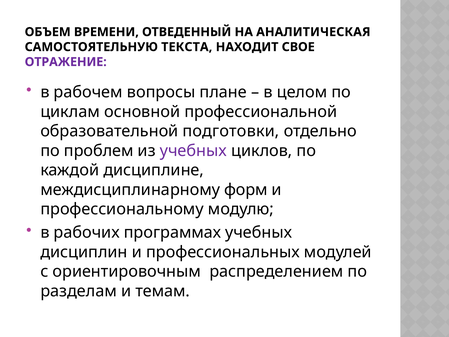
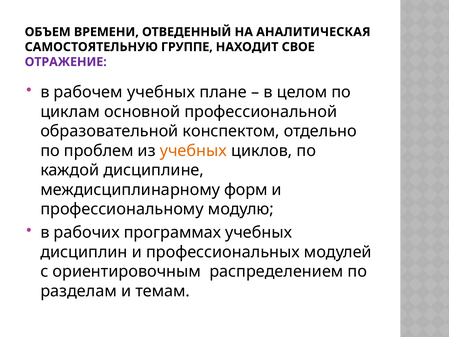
ТЕКСТА: ТЕКСТА -> ГРУППЕ (187, 47)
рабочем вопросы: вопросы -> учебных (161, 92)
подготовки: подготовки -> конспектом (231, 131)
учебных colour: purple -> orange (193, 151)
